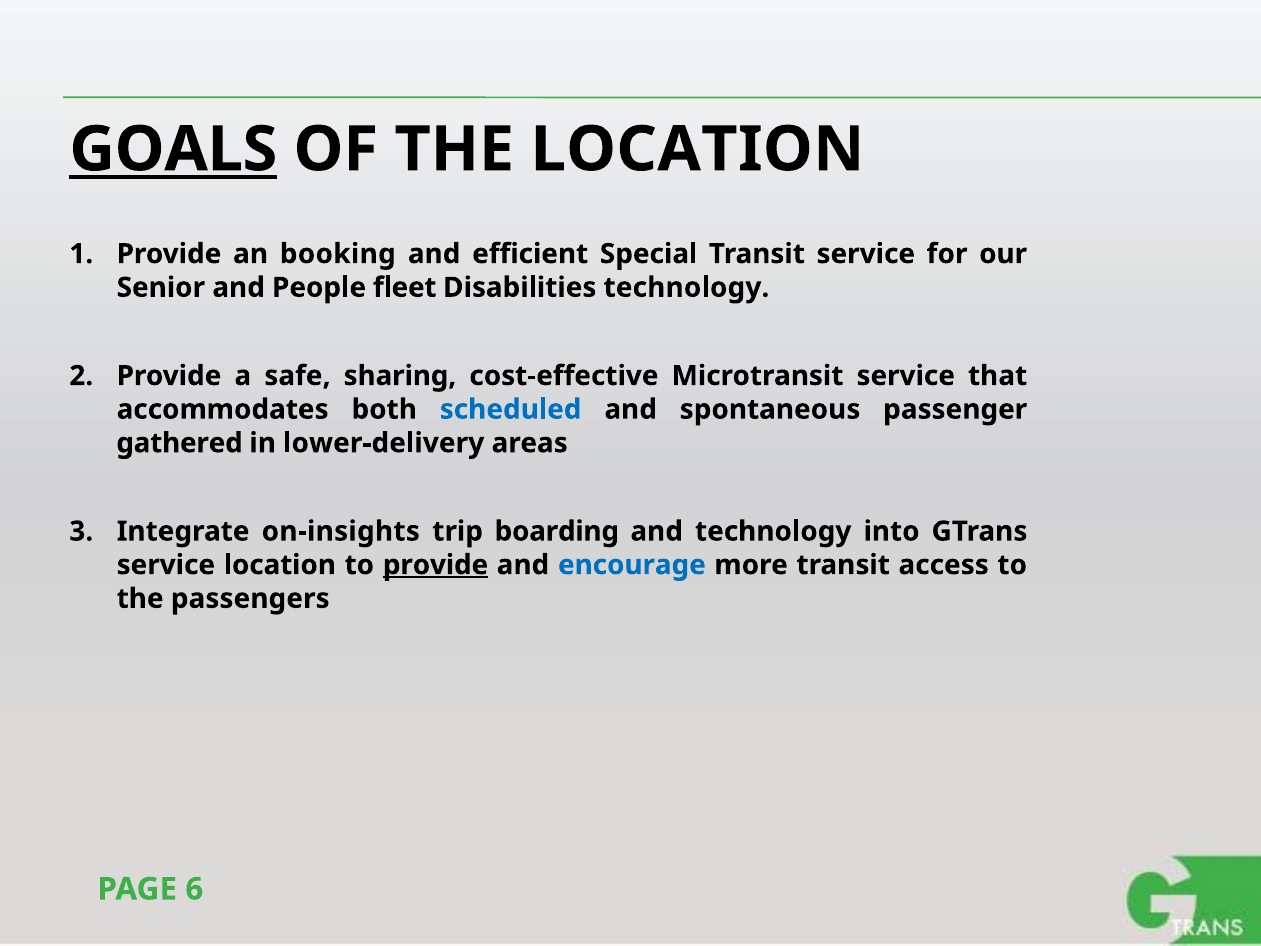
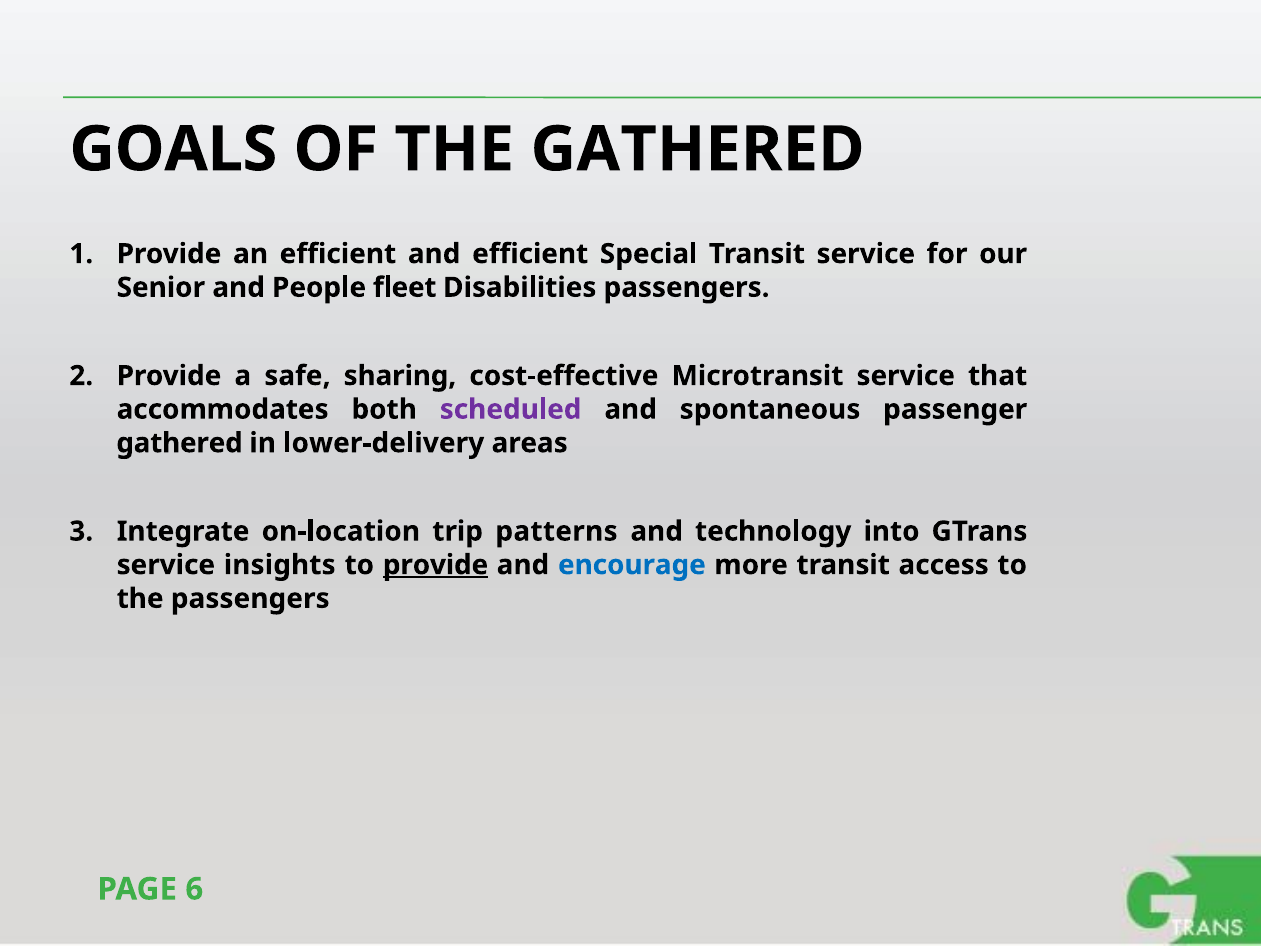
GOALS underline: present -> none (173, 149)
THE LOCATION: LOCATION -> GATHERED (698, 149)
an booking: booking -> efficient (338, 254)
Disabilities technology: technology -> passengers (687, 287)
scheduled colour: blue -> purple (511, 409)
on-insights: on-insights -> on-location (341, 531)
boarding: boarding -> patterns (557, 531)
service location: location -> insights (280, 565)
